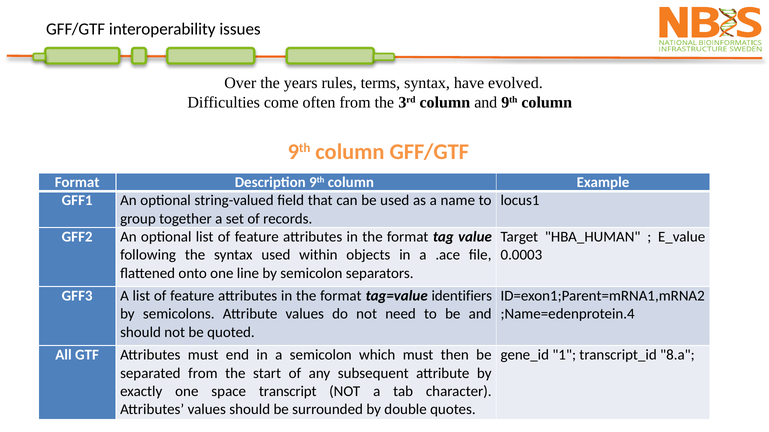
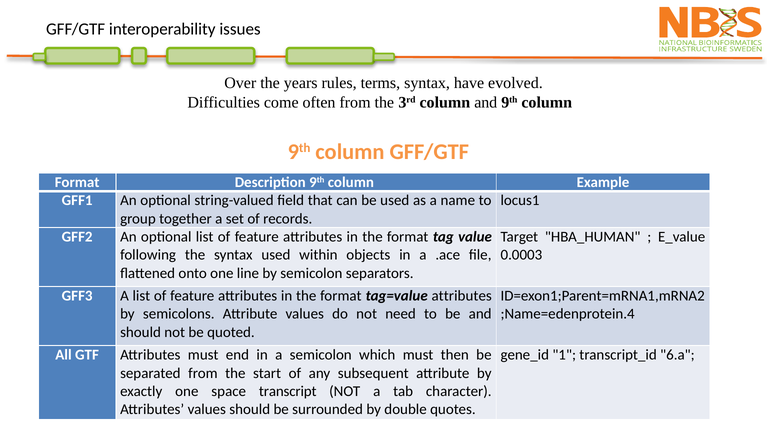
tag=value identifiers: identifiers -> attributes (462, 296)
8.a: 8.a -> 6.a (677, 355)
